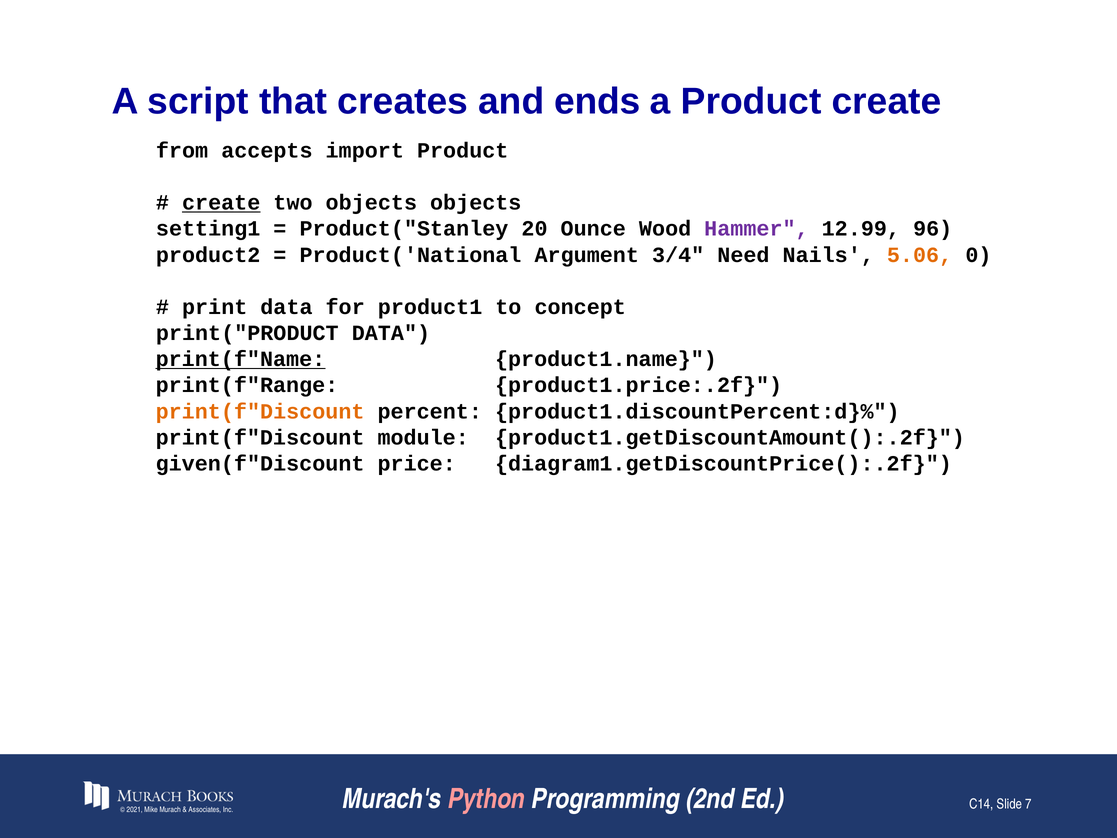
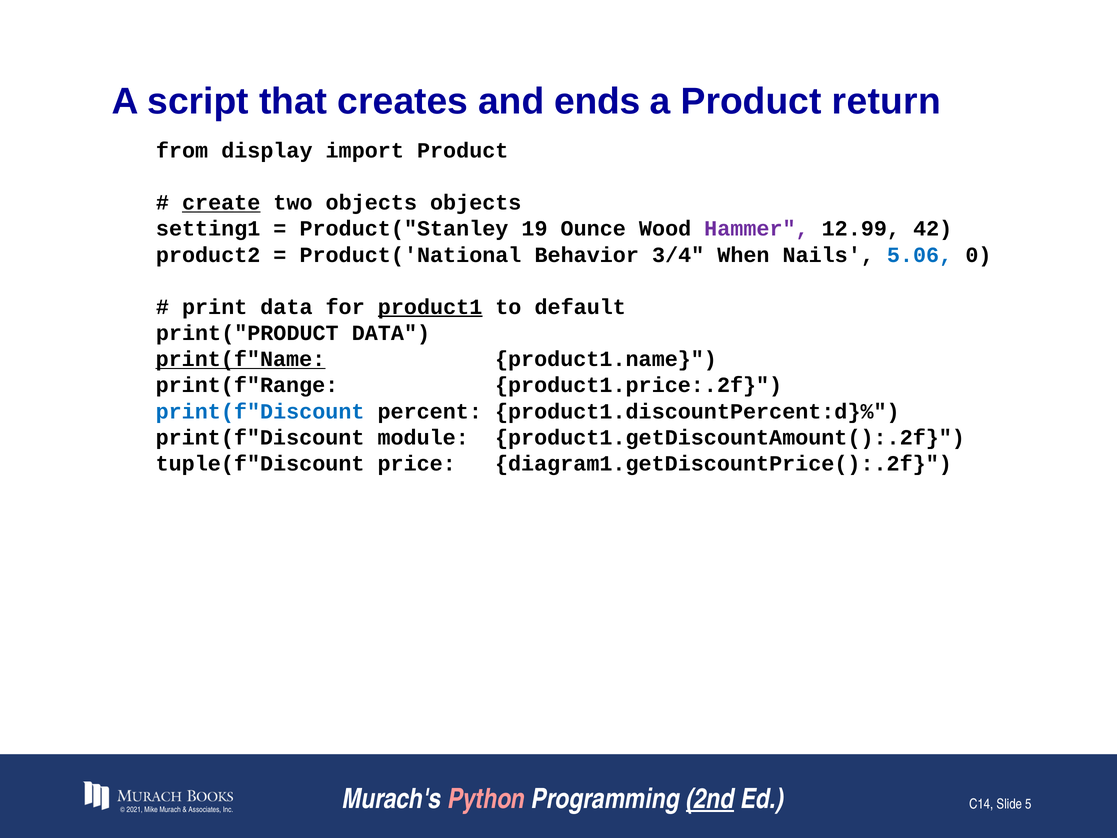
Product create: create -> return (886, 101)
accepts: accepts -> display (267, 150)
20: 20 -> 19 (534, 229)
96: 96 -> 42 (933, 229)
Argument: Argument -> Behavior (587, 255)
Need: Need -> When (743, 255)
5.06 colour: orange -> blue (920, 255)
product1 underline: none -> present (430, 307)
concept: concept -> default (580, 307)
print(f"Discount colour: orange -> blue (260, 411)
given(f"Discount: given(f"Discount -> tuple(f"Discount (260, 463)
2nd underline: none -> present (710, 799)
7: 7 -> 5 (1028, 804)
